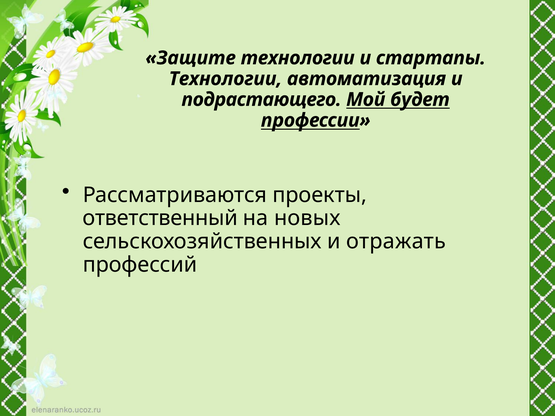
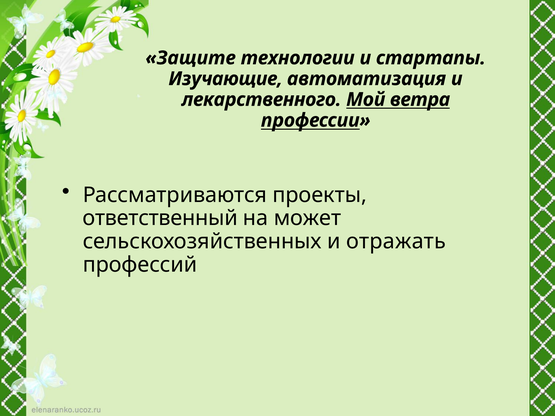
Технологии: Технологии -> Изучающие (226, 79)
подрастающего: подрастающего -> лекарственного (261, 100)
будет: будет -> ветра (420, 100)
новых: новых -> может (307, 218)
